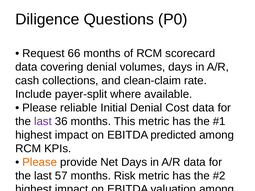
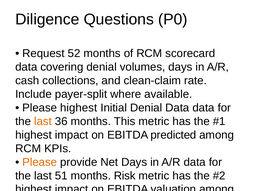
66: 66 -> 52 (74, 53)
Please reliable: reliable -> highest (79, 108)
Denial Cost: Cost -> Data (177, 108)
last colour: purple -> orange (43, 121)
57: 57 -> 51 (61, 176)
